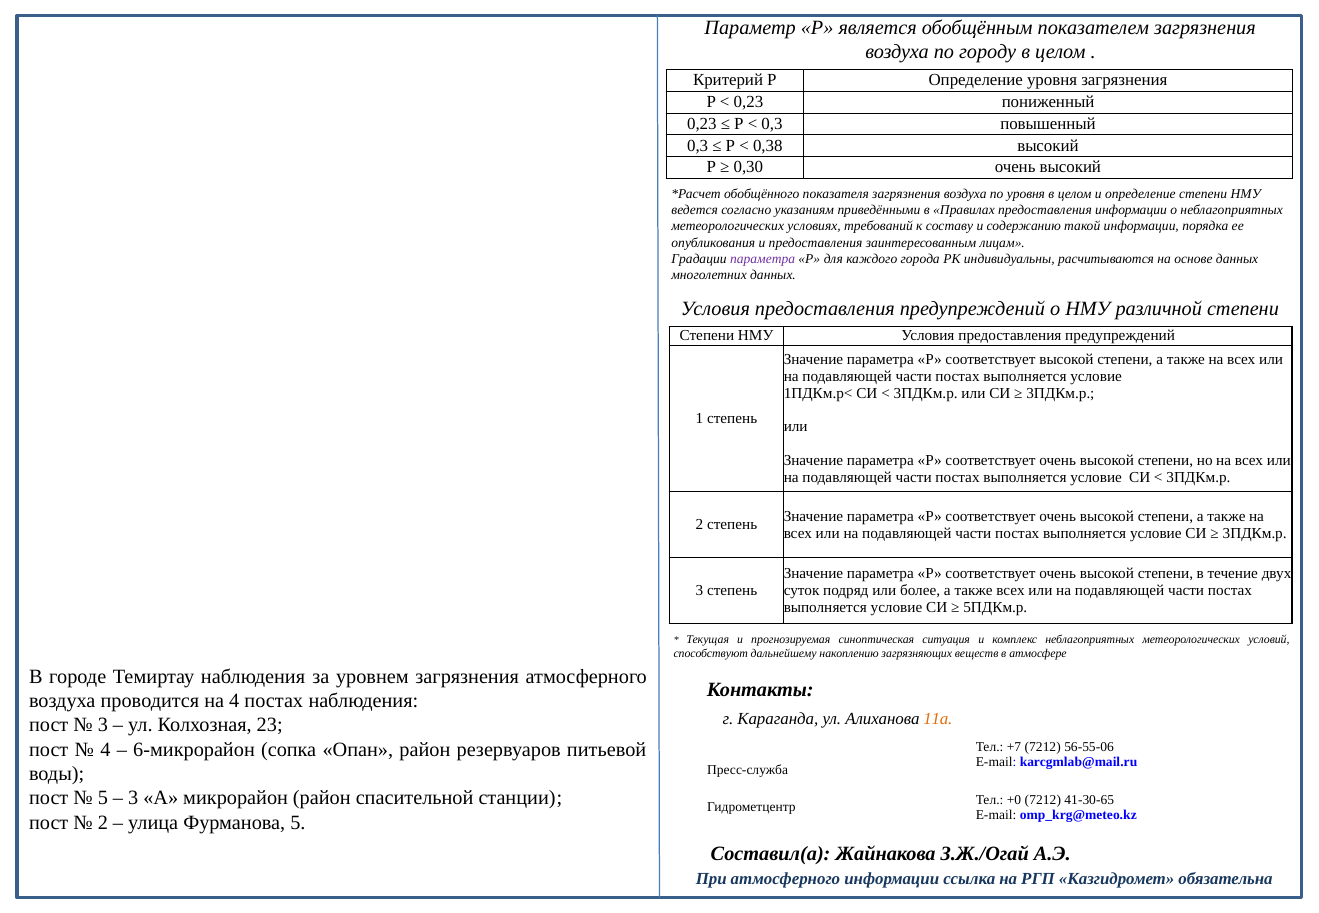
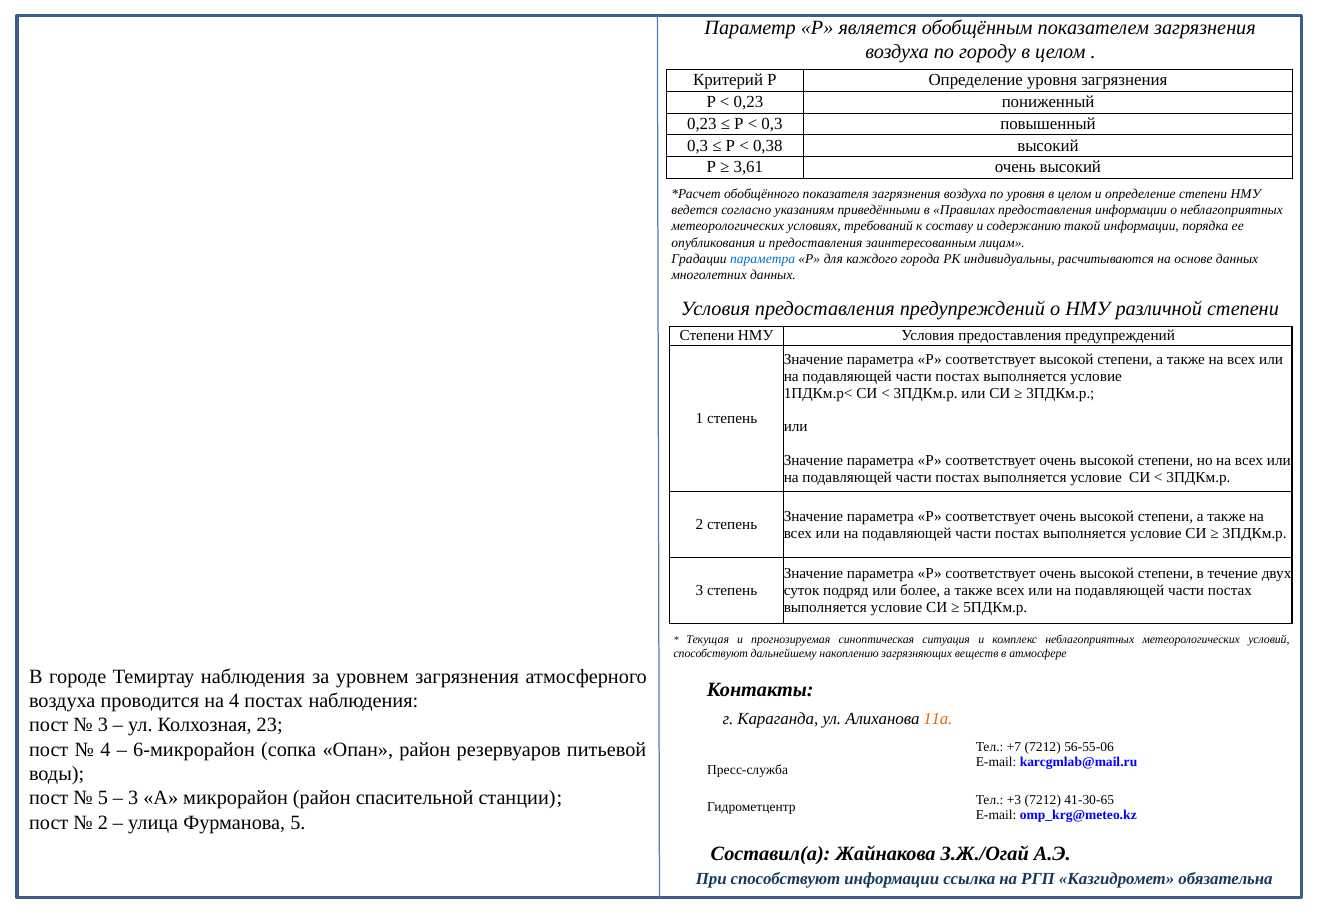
0,30: 0,30 -> 3,61 (748, 167)
параметра colour: purple -> blue (763, 259)
+0: +0 -> +3 (1014, 800)
При атмосферного: атмосферного -> способствуют (785, 879)
